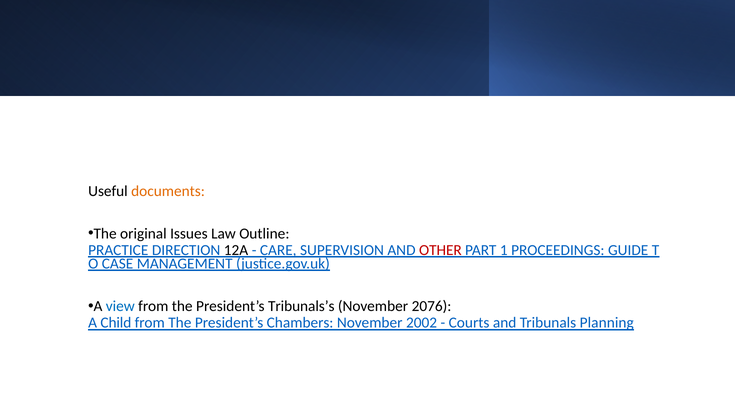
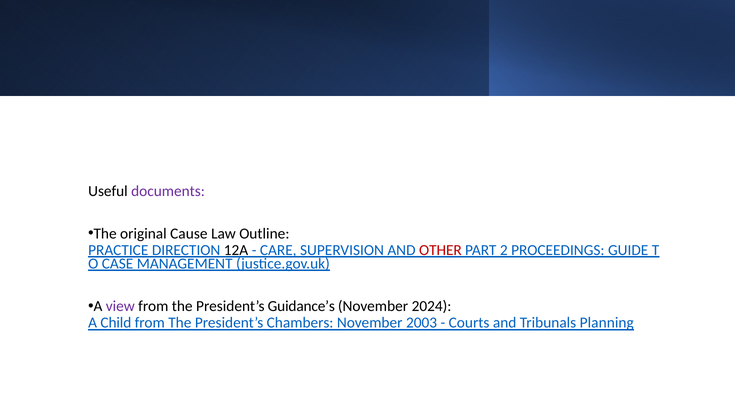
documents colour: orange -> purple (168, 191)
Issues: Issues -> Cause (189, 234)
1: 1 -> 2 (504, 251)
view colour: blue -> purple (120, 306)
Tribunals’s: Tribunals’s -> Guidance’s (301, 306)
2076: 2076 -> 2024 (432, 306)
2002: 2002 -> 2003 (422, 323)
